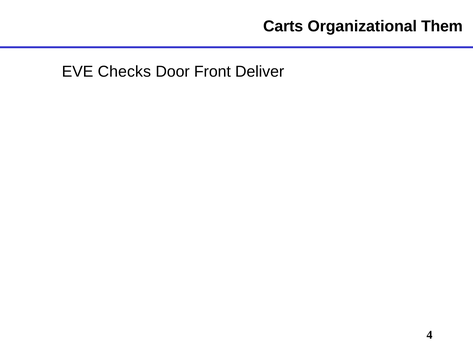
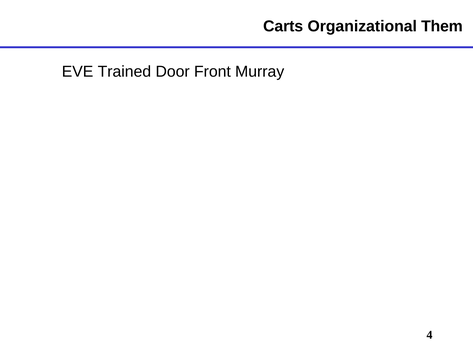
Checks: Checks -> Trained (124, 72)
Deliver: Deliver -> Murray (260, 72)
